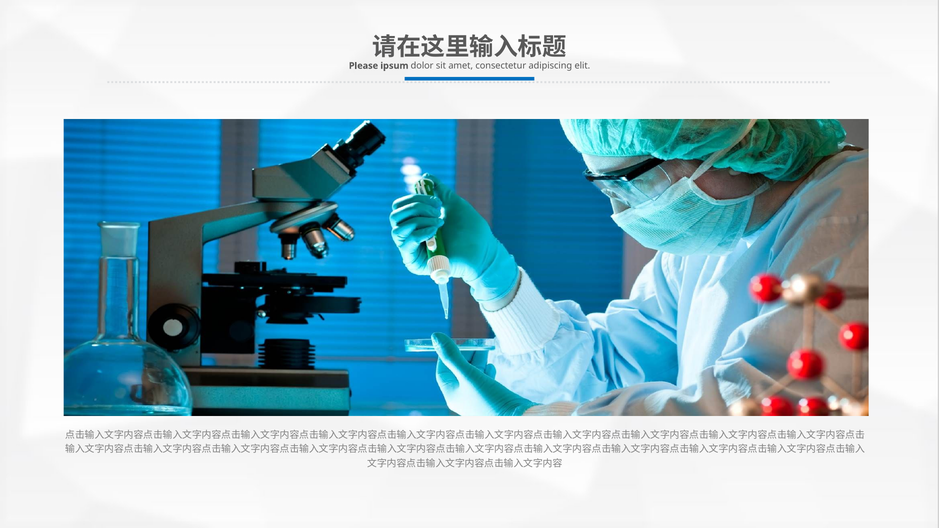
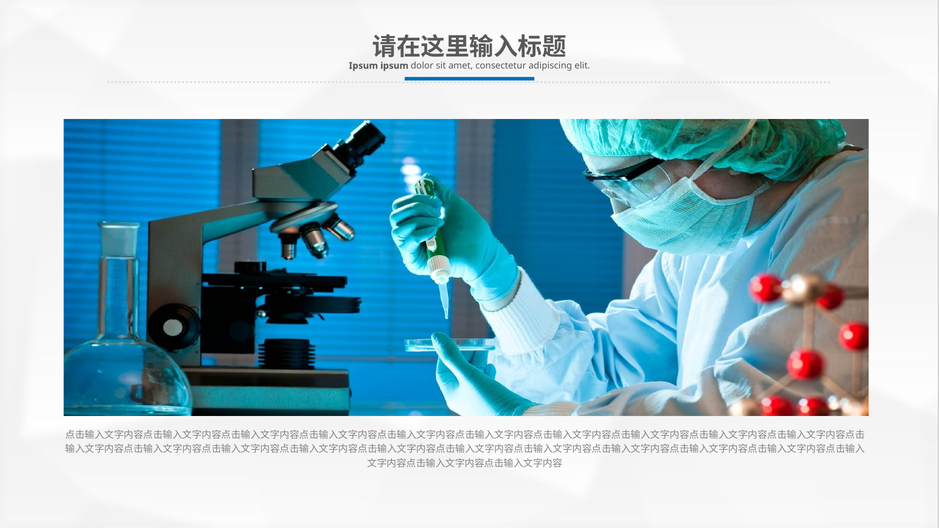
Please: Please -> Ipsum (363, 66)
